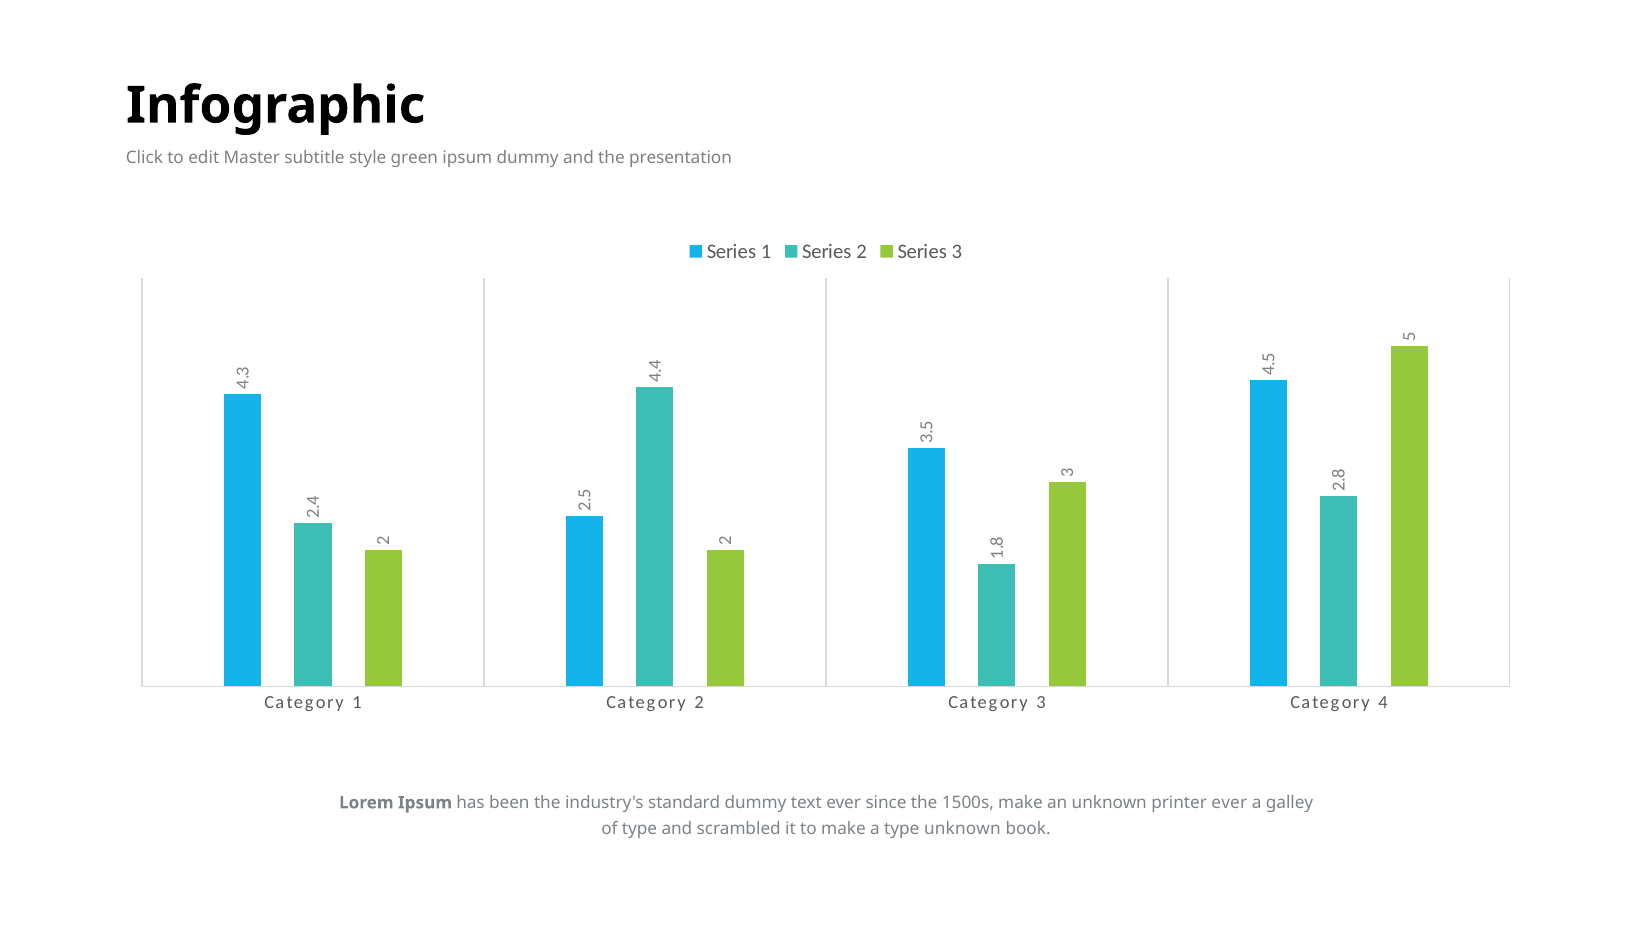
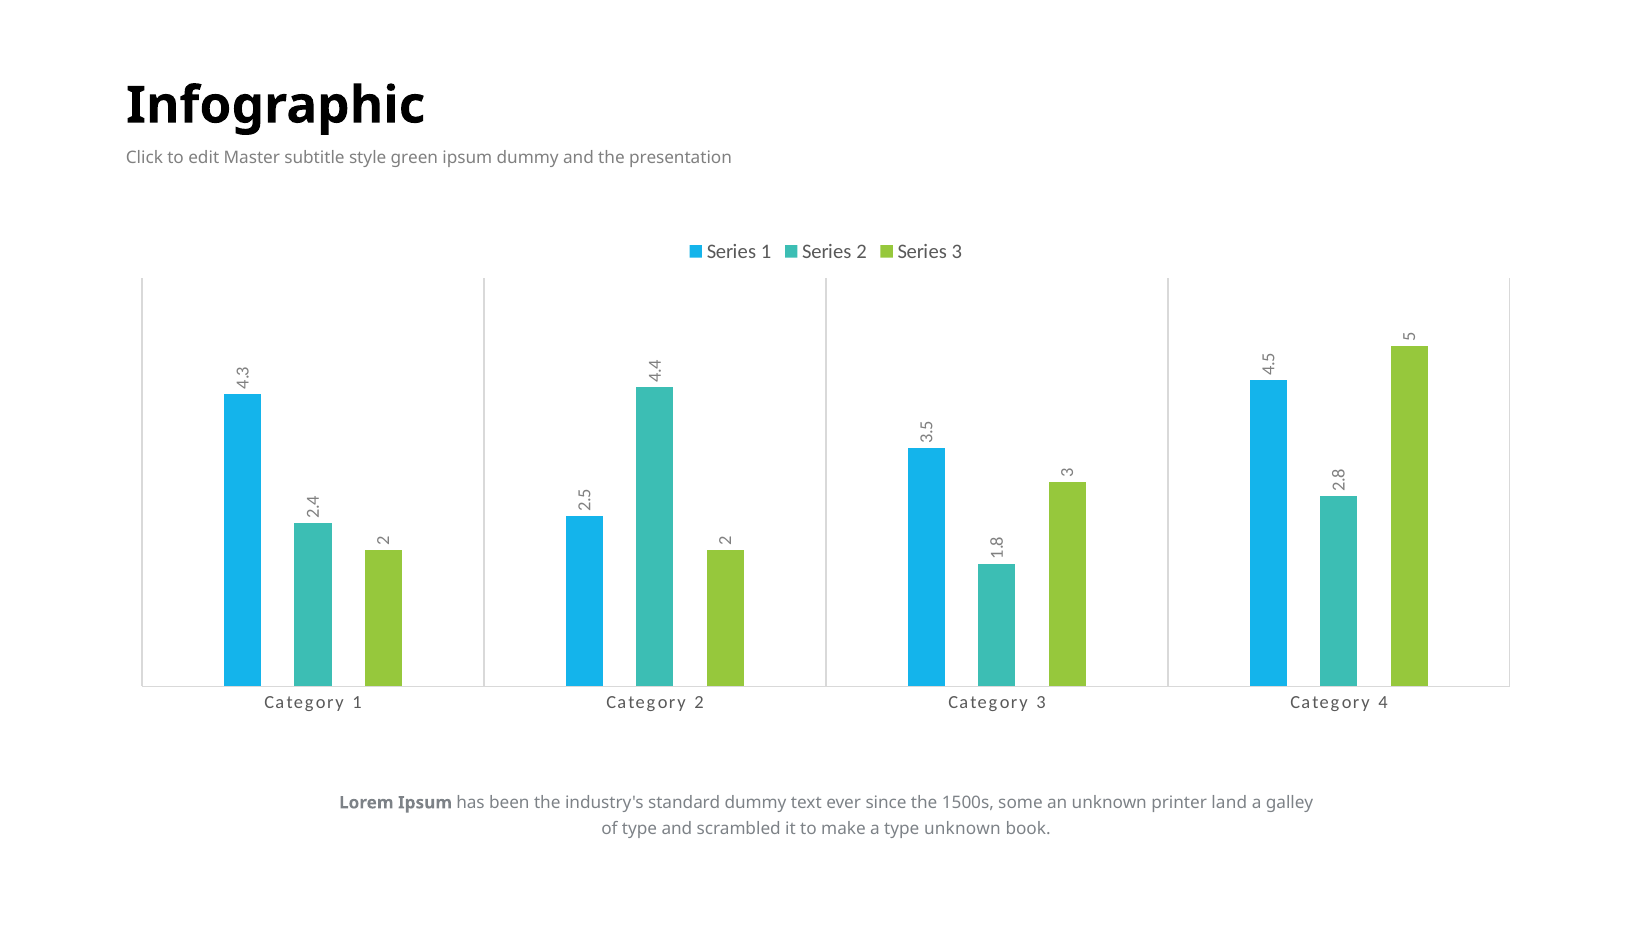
1500s make: make -> some (1021, 803)
printer ever: ever -> land (1229, 803)
